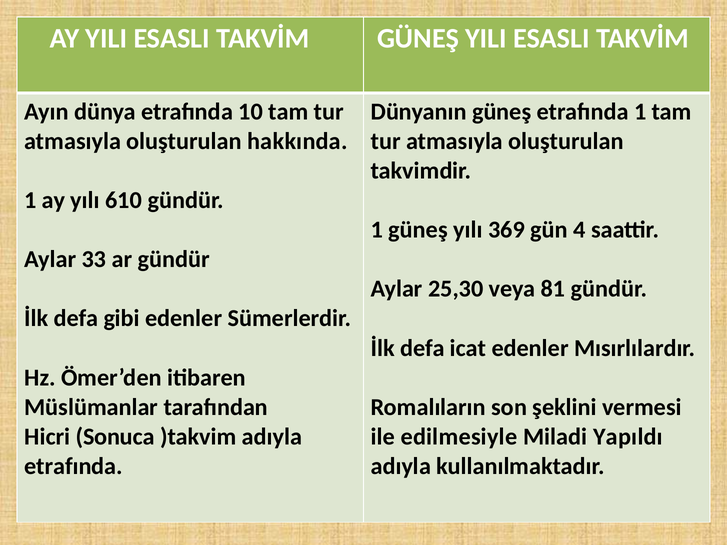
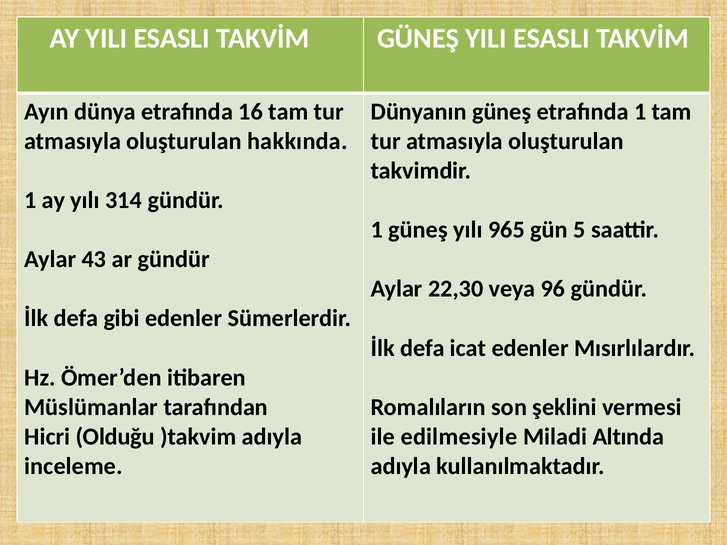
10: 10 -> 16 (251, 112)
610: 610 -> 314 (124, 200)
369: 369 -> 965 (506, 230)
4: 4 -> 5 (579, 230)
33: 33 -> 43 (94, 259)
25,30: 25,30 -> 22,30 (456, 289)
81: 81 -> 96 (553, 289)
Sonuca: Sonuca -> Olduğu (115, 437)
Yapıldı: Yapıldı -> Altında (628, 437)
etrafında: etrafında -> inceleme (73, 466)
